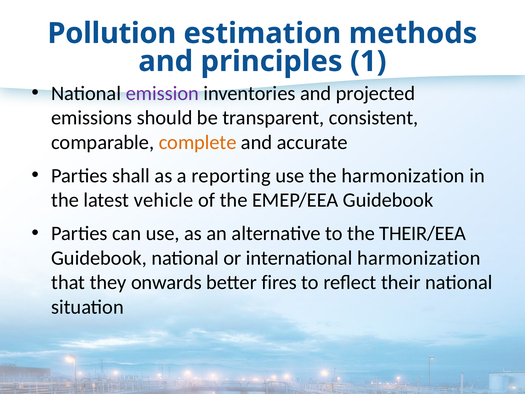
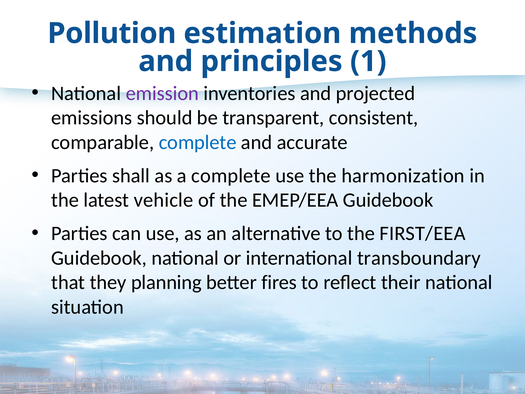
complete colour: orange -> blue (198, 142)
a reporting: reporting -> complete (231, 176)
THEIR/EEA: THEIR/EEA -> FIRST/EEA (422, 233)
international harmonization: harmonization -> transboundary (419, 258)
onwards: onwards -> planning (166, 282)
